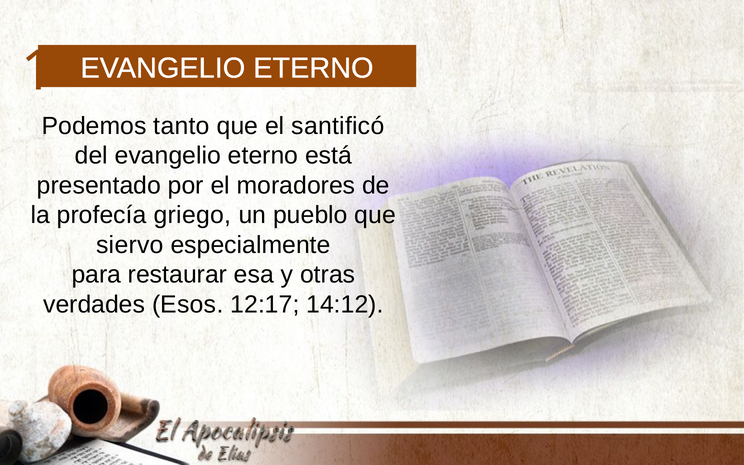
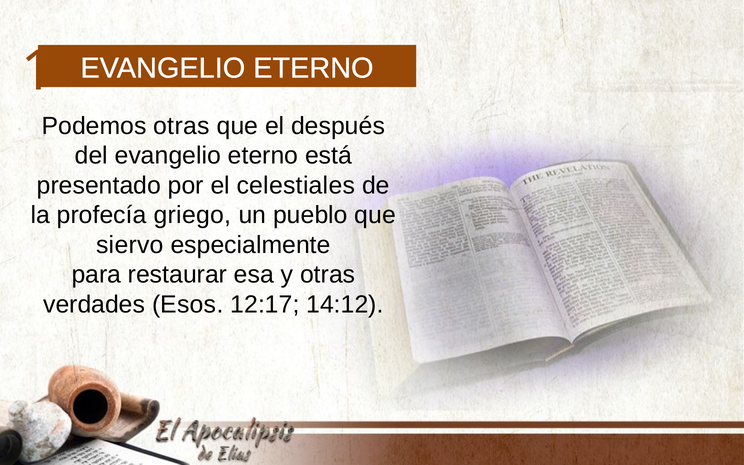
Podemos tanto: tanto -> otras (182, 126)
santificó: santificó -> después (338, 126)
moradores: moradores -> celestiales (296, 185)
